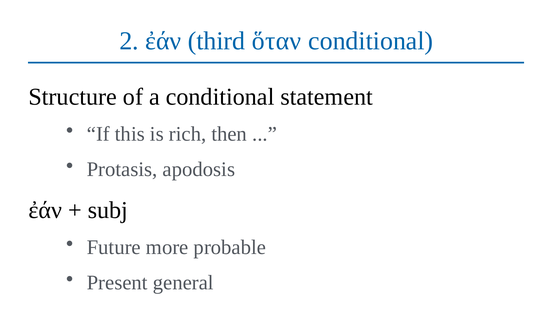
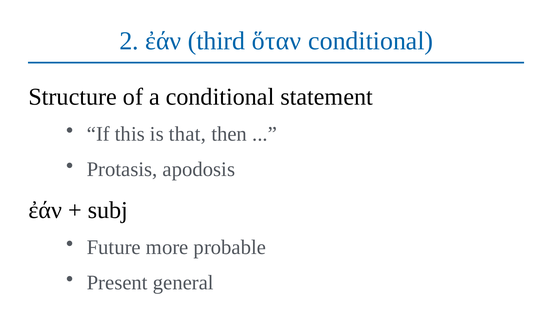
rich: rich -> that (187, 134)
